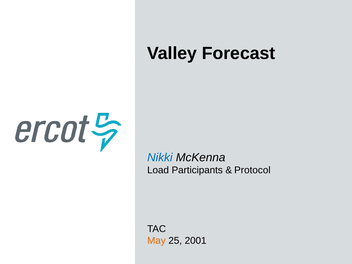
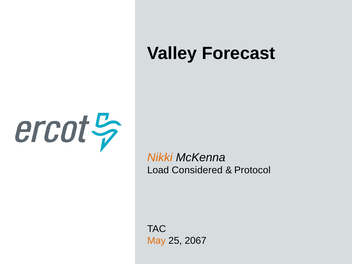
Nikki colour: blue -> orange (160, 157)
Participants: Participants -> Considered (197, 170)
2001: 2001 -> 2067 (196, 241)
